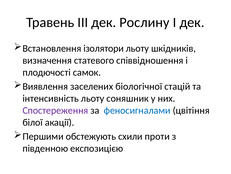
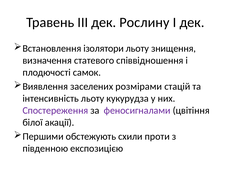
шкідників: шкідників -> знищення (174, 48)
біологічної: біологічної -> розмірами (139, 86)
соняшник: соняшник -> кукурудза (128, 98)
феносигналами colour: blue -> purple (137, 110)
